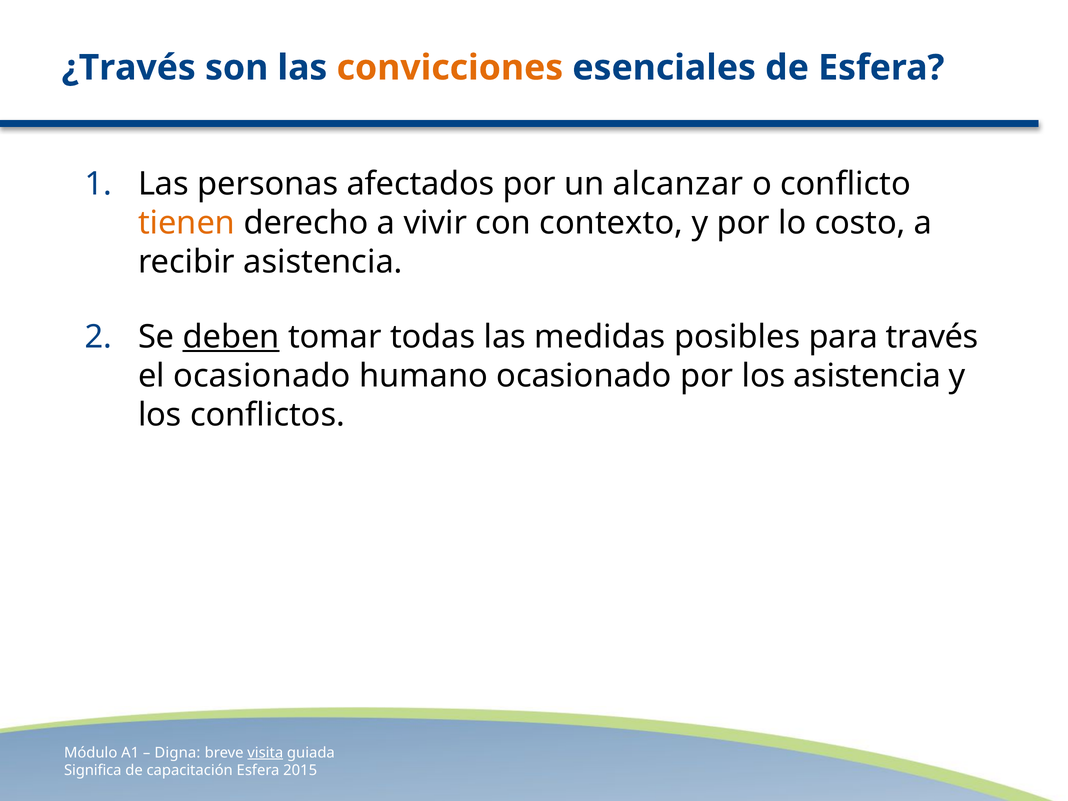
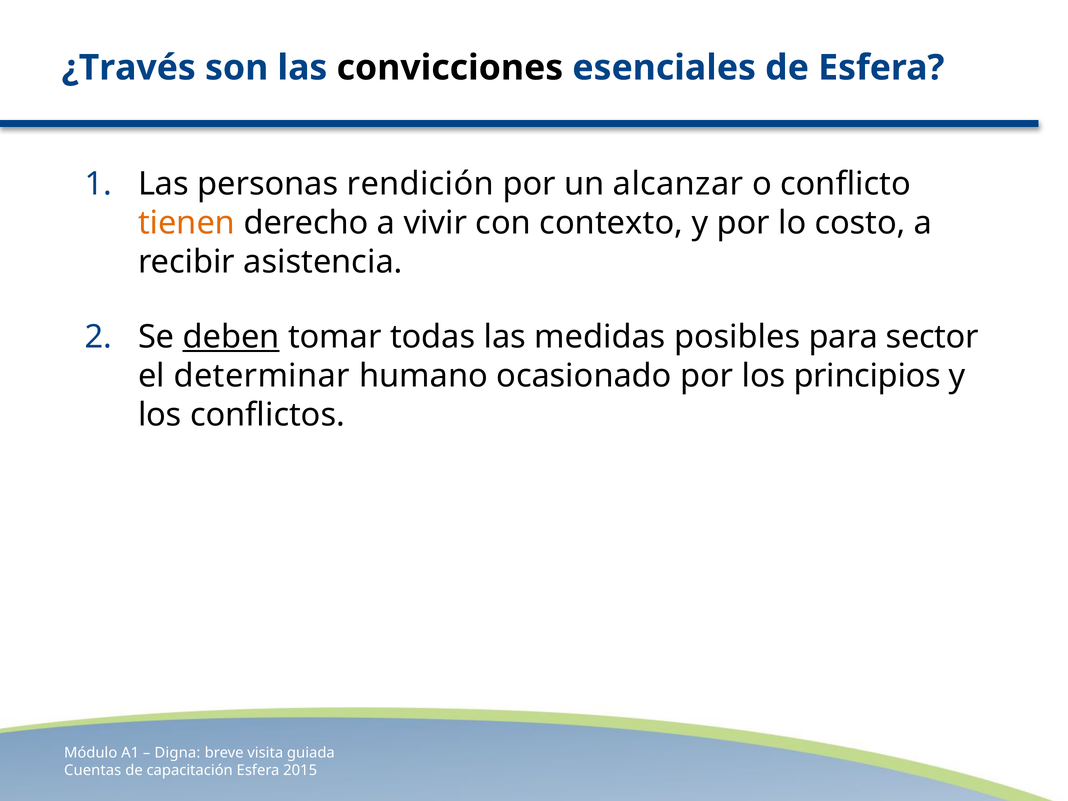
convicciones colour: orange -> black (450, 68)
afectados: afectados -> rendición (420, 184)
través: través -> sector (932, 337)
el ocasionado: ocasionado -> determinar (262, 376)
los asistencia: asistencia -> principios (867, 376)
visita underline: present -> none (265, 753)
Significa: Significa -> Cuentas (93, 770)
